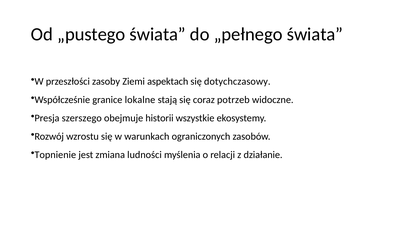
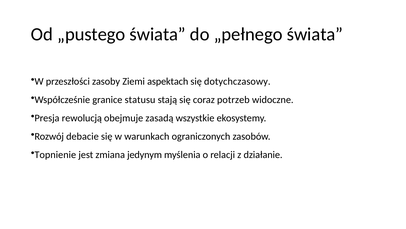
lokalne: lokalne -> statusu (140, 100)
szerszego: szerszego -> rewolucją (82, 118)
historii: historii -> zasadą (159, 118)
wzrostu: wzrostu -> debacie (82, 136)
ludności: ludności -> jedynym (145, 154)
